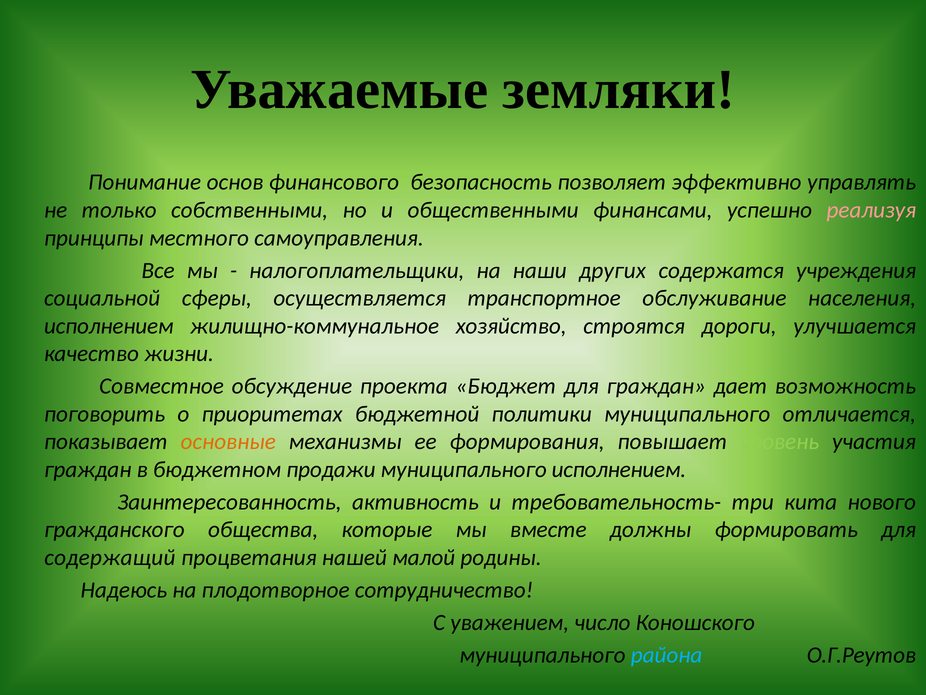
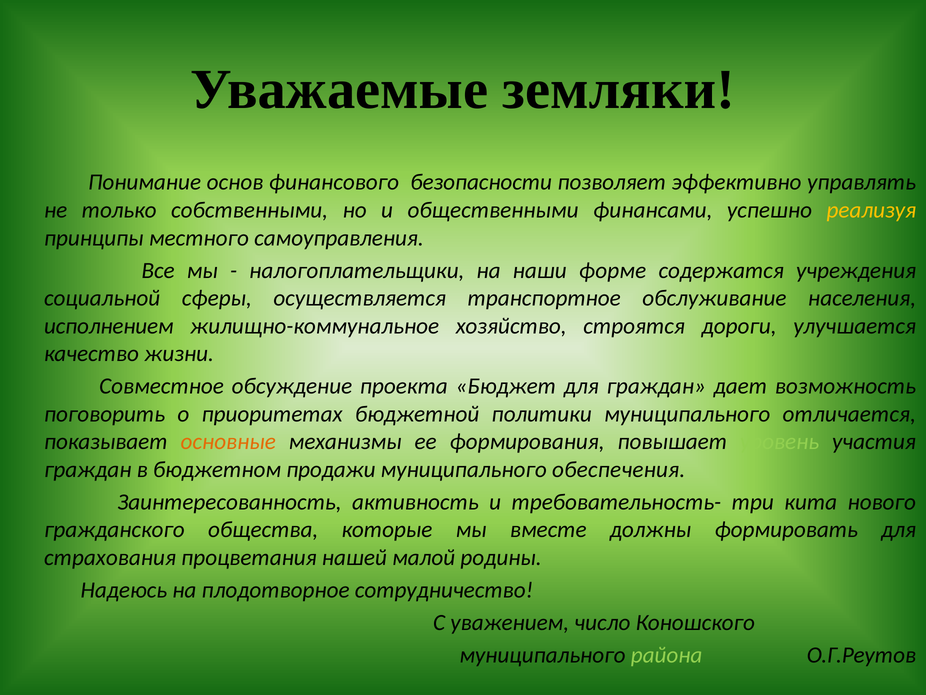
безопасность: безопасность -> безопасности (481, 182)
реализуя colour: pink -> yellow (871, 210)
других: других -> форме (613, 270)
муниципального исполнением: исполнением -> обеспечения (619, 469)
содержащий: содержащий -> страхования (110, 557)
района colour: light blue -> light green (667, 654)
